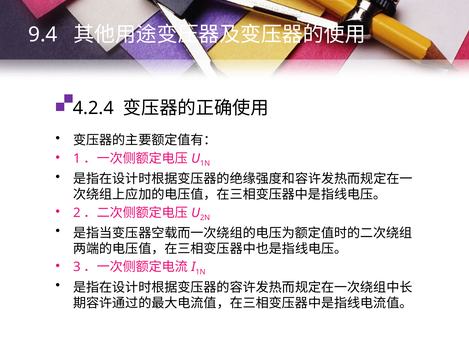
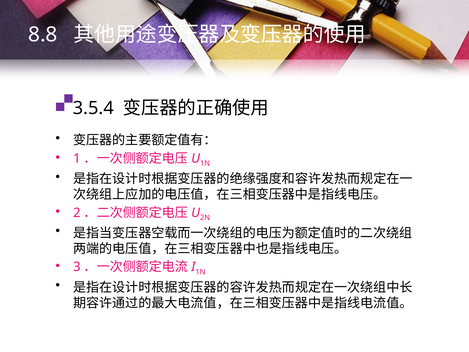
9.4: 9.4 -> 8.8 (43, 35)
4.2.4: 4.2.4 -> 3.5.4 (93, 108)
